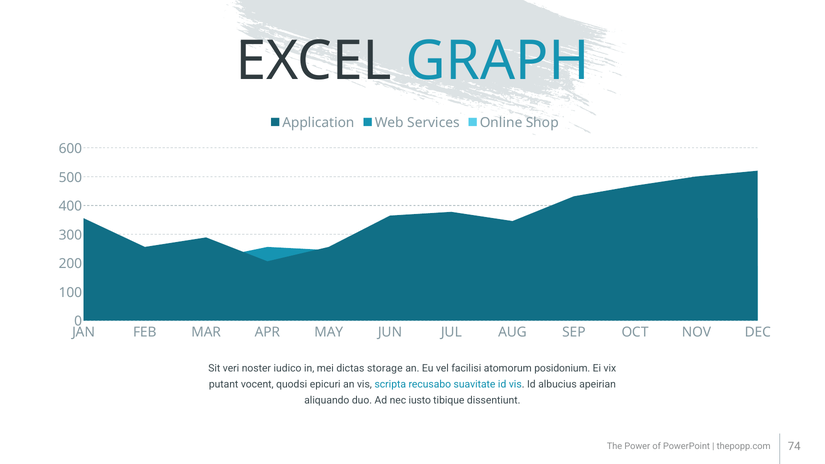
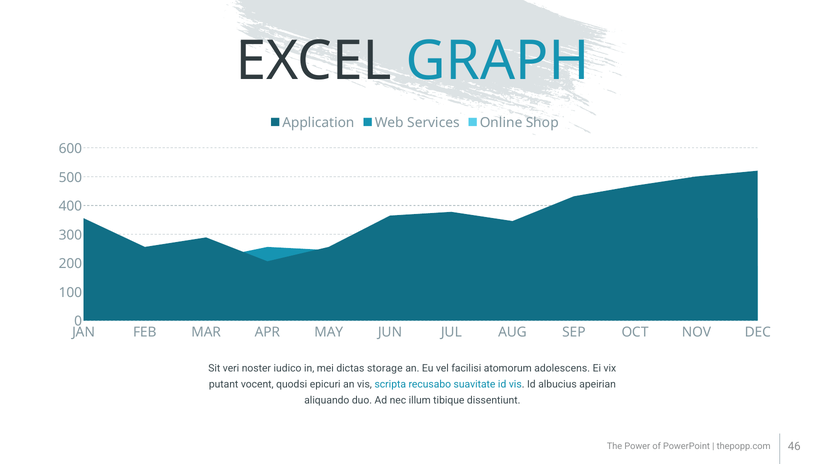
posidonium: posidonium -> adolescens (562, 368)
iusto: iusto -> illum (420, 401)
74: 74 -> 46 (794, 447)
